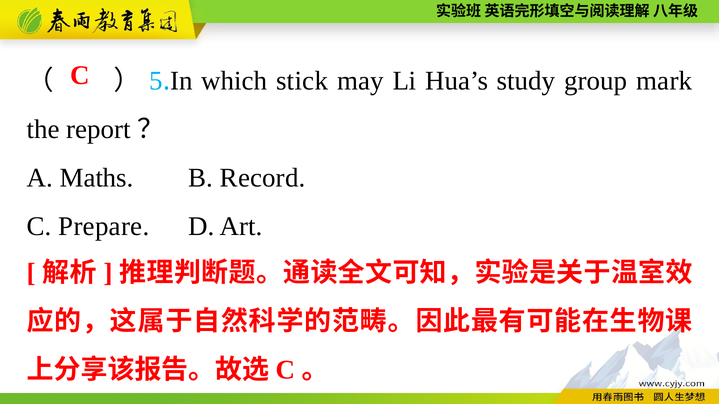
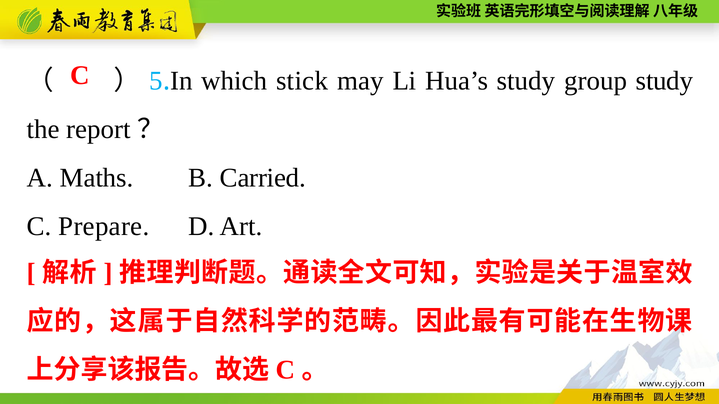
group mark: mark -> study (665, 81)
Record: Record -> Carried (263, 178)
